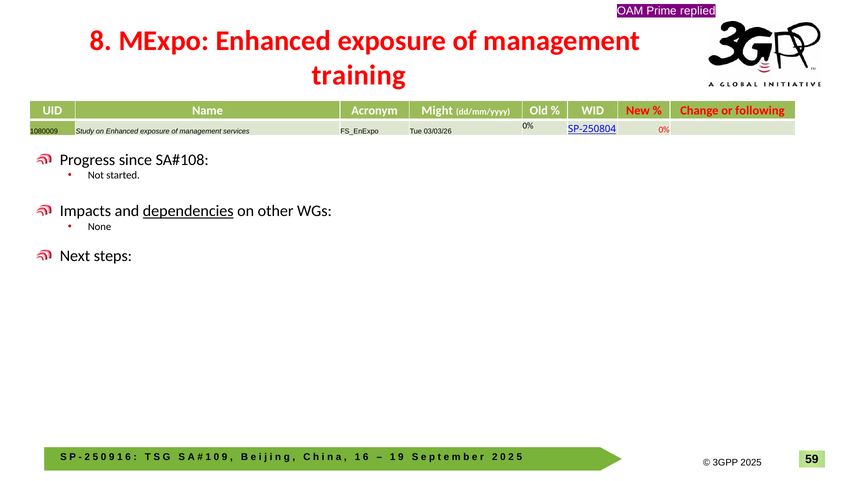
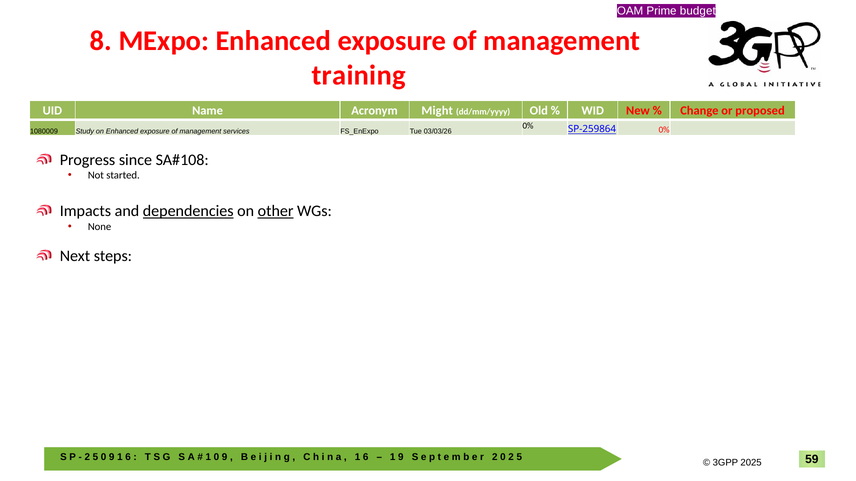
replied: replied -> budget (698, 11)
following: following -> proposed (760, 111)
SP-250804: SP-250804 -> SP-259864 (592, 129)
other underline: none -> present (276, 211)
